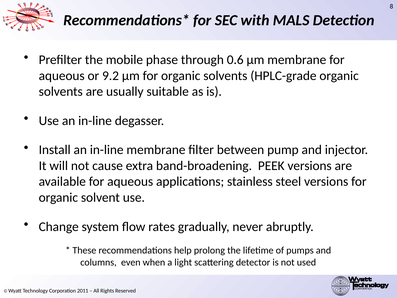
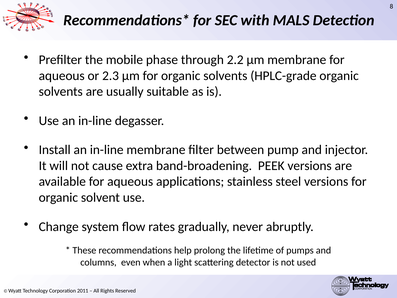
0.6: 0.6 -> 2.2 (235, 60)
9.2: 9.2 -> 2.3 (111, 76)
